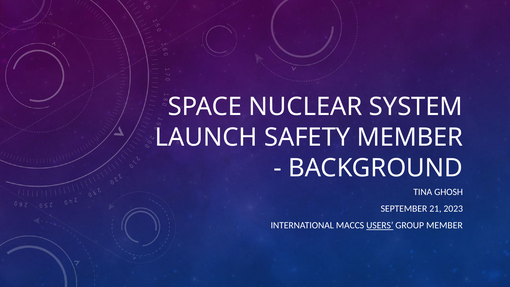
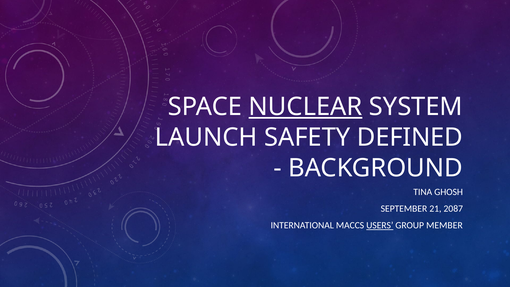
NUCLEAR underline: none -> present (305, 107)
SAFETY MEMBER: MEMBER -> DEFINED (410, 137)
2023: 2023 -> 2087 (453, 209)
